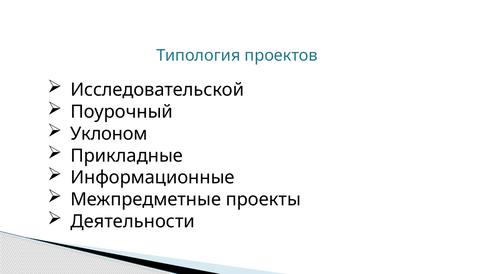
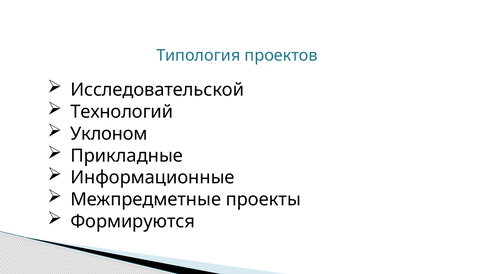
Поурочный: Поурочный -> Технологий (122, 112)
Деятельности: Деятельности -> Формируются (133, 221)
